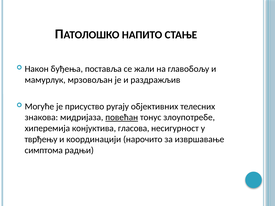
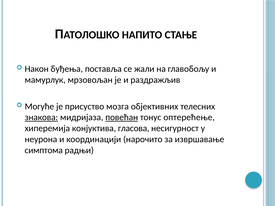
ругају: ругају -> мозга (118, 107)
знакова underline: none -> present (41, 118)
злоупотребе: злоупотребе -> оптерећење (189, 118)
тврђењу: тврђењу -> неурона (41, 140)
